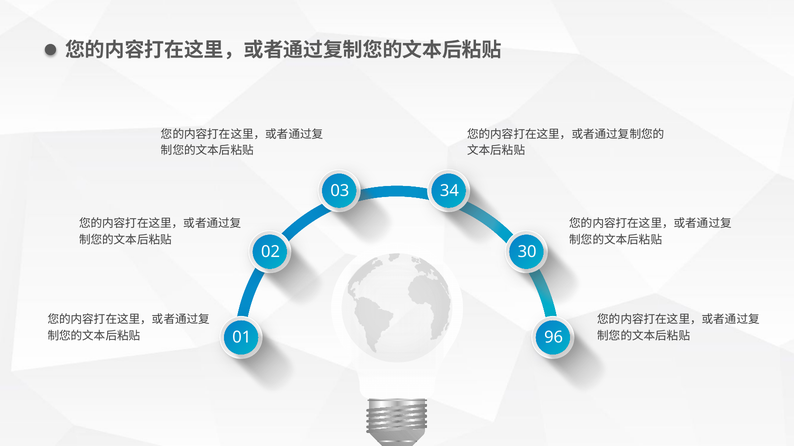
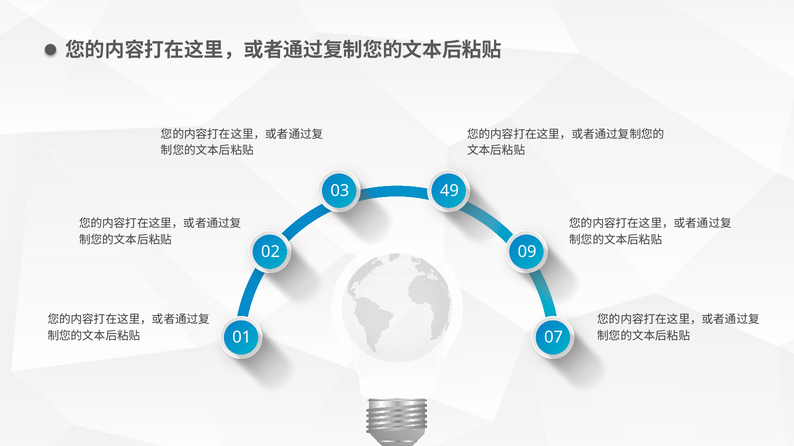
34: 34 -> 49 (449, 191)
30: 30 -> 09 (527, 252)
96: 96 -> 07 (554, 338)
